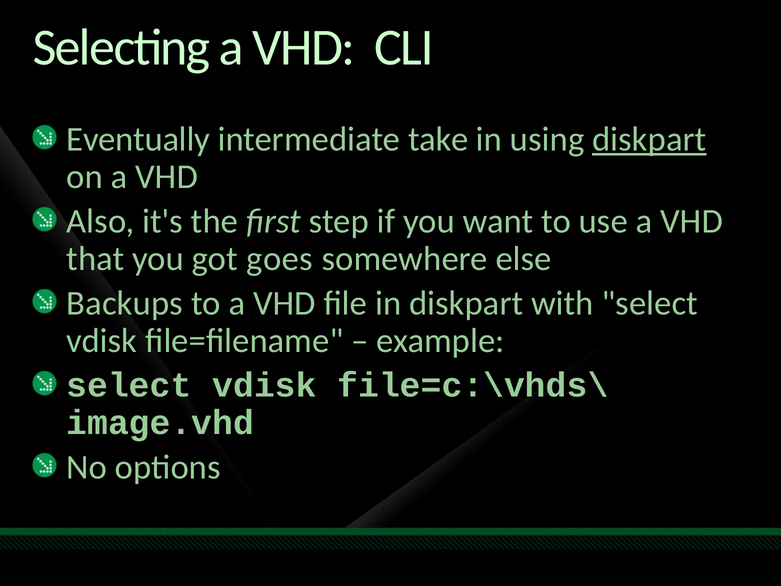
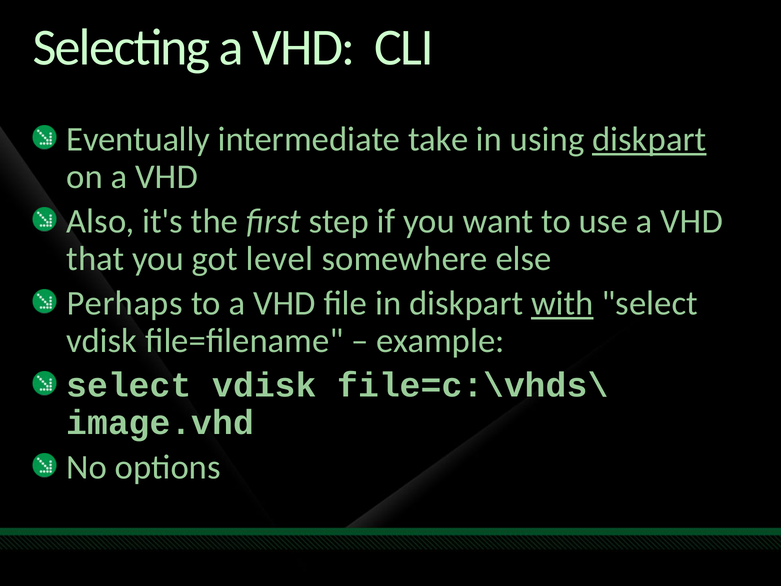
goes: goes -> level (280, 259)
Backups: Backups -> Perhaps (125, 303)
with underline: none -> present (562, 303)
